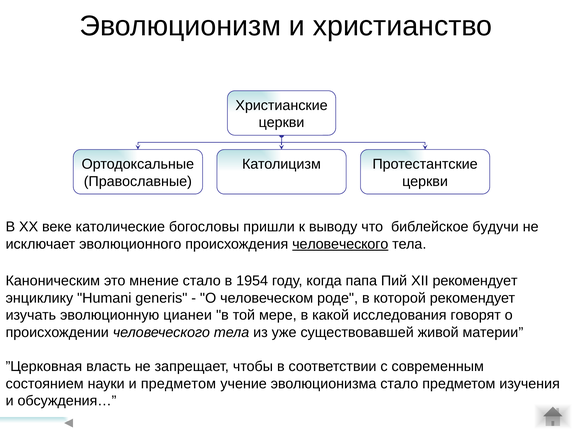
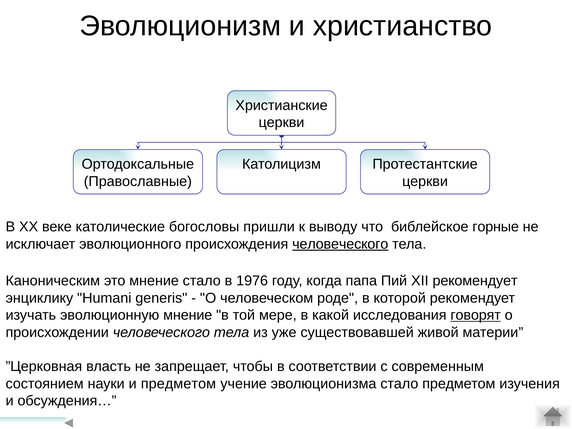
будучи: будучи -> горные (496, 227)
1954: 1954 -> 1976 (252, 281)
эволюционную цианеи: цианеи -> мнение (188, 315)
говорят underline: none -> present (476, 315)
